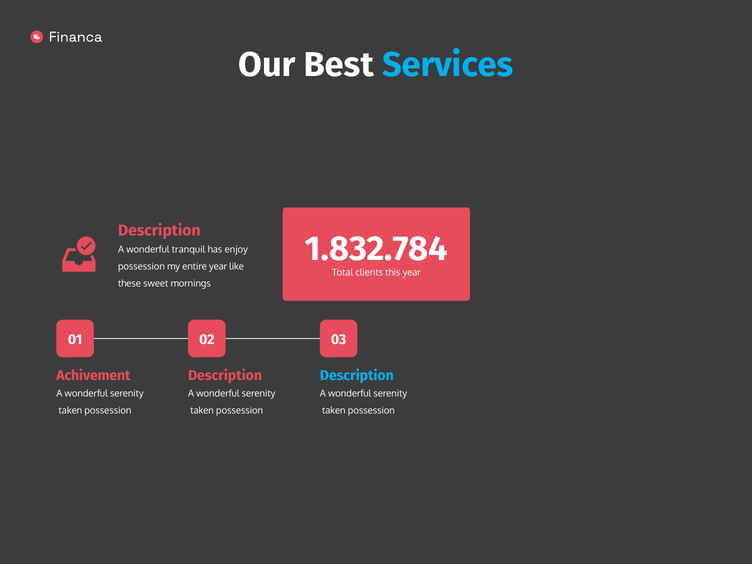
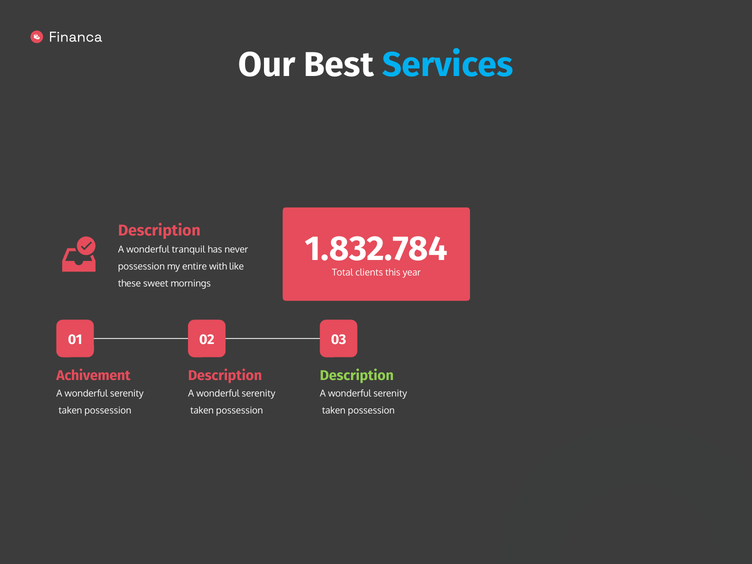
enjoy: enjoy -> never (236, 250)
entire year: year -> with (218, 267)
Description colour: light blue -> light green (357, 375)
